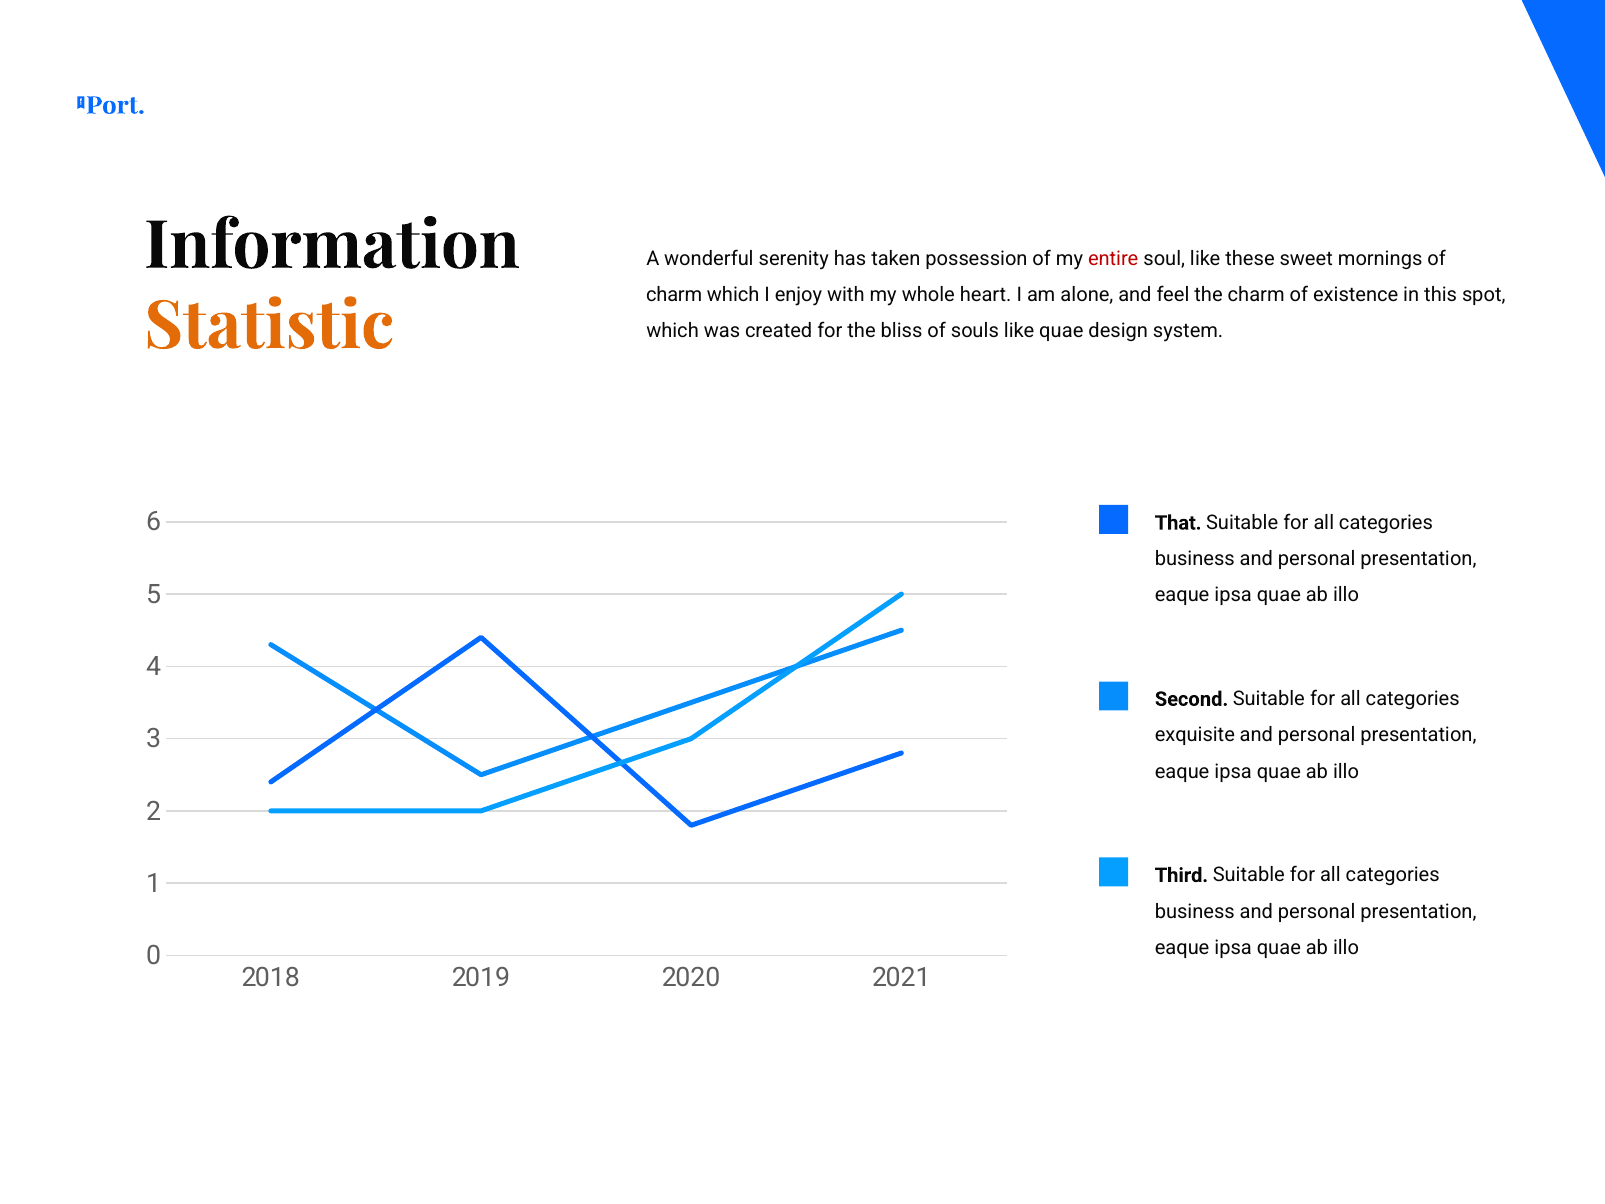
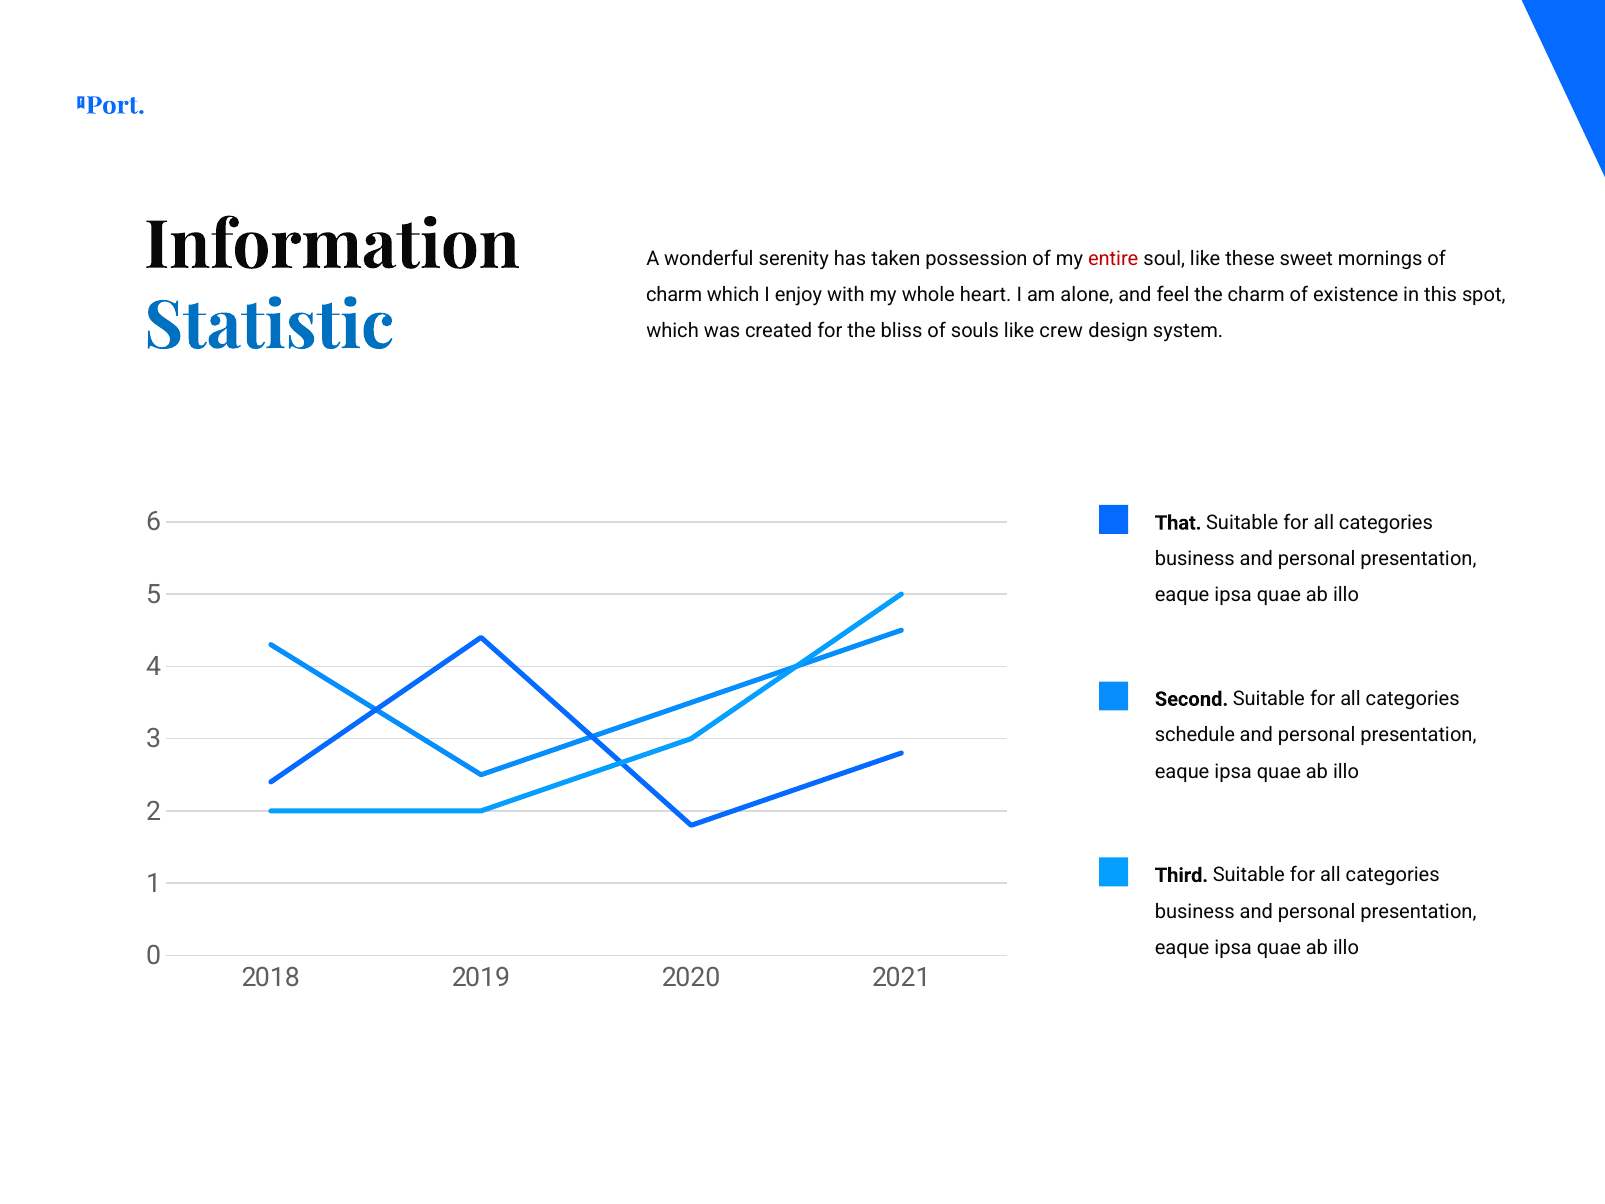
Statistic colour: orange -> blue (269, 326)
like quae: quae -> crew (1061, 331)
exquisite: exquisite -> schedule (1195, 735)
